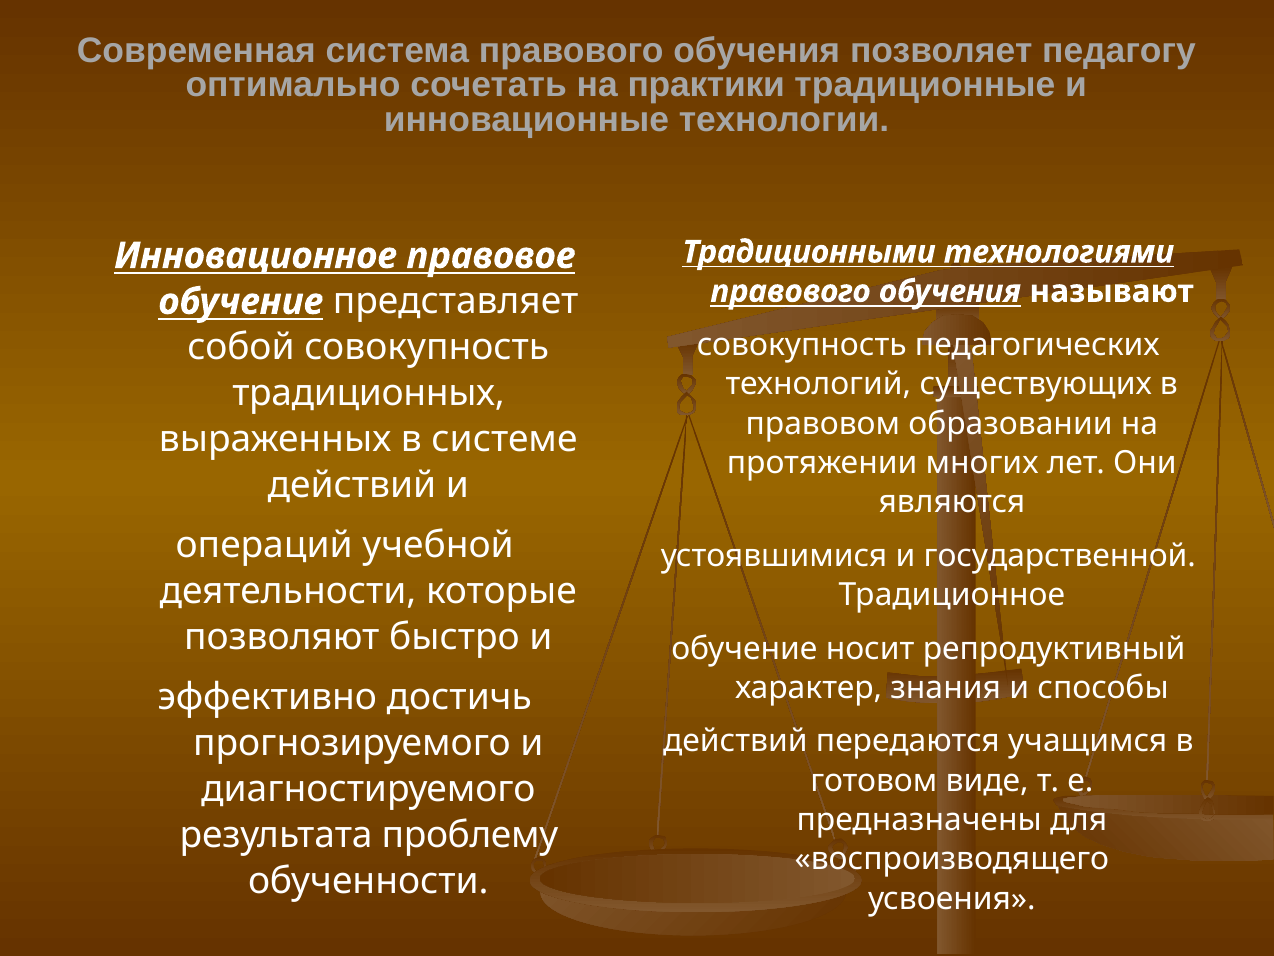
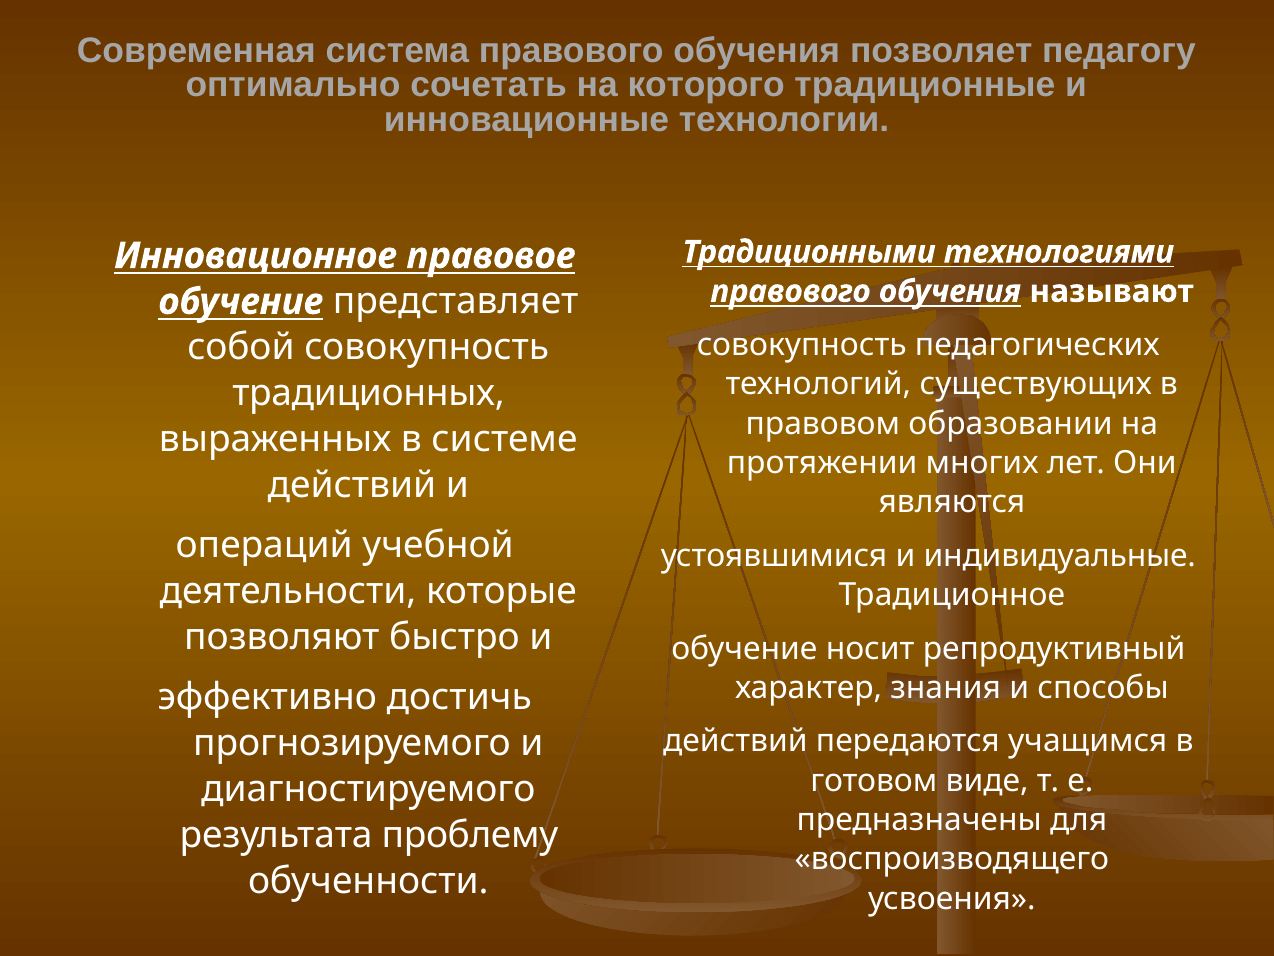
практики: практики -> которого (706, 85)
государственной: государственной -> индивидуальные (1060, 555)
